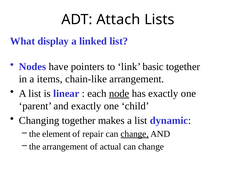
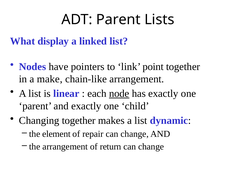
ADT Attach: Attach -> Parent (118, 20)
basic: basic -> point (153, 67)
items: items -> make (50, 79)
change underline: present -> none (135, 134)
actual: actual -> return (111, 147)
